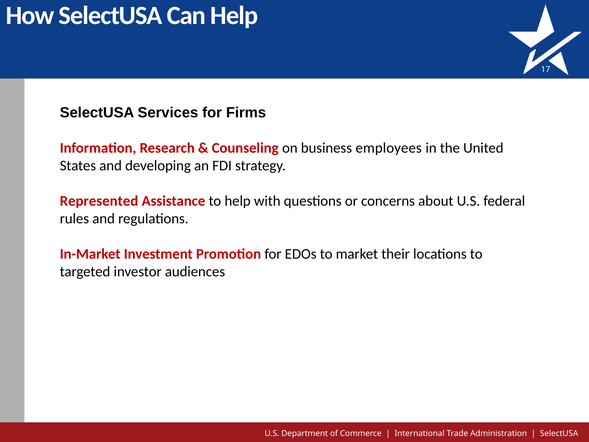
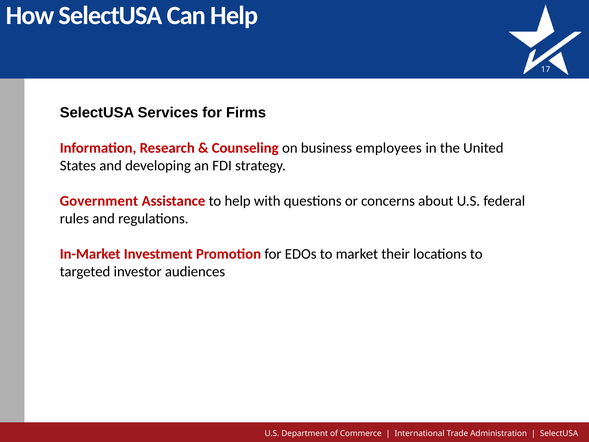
Represented: Represented -> Government (99, 201)
